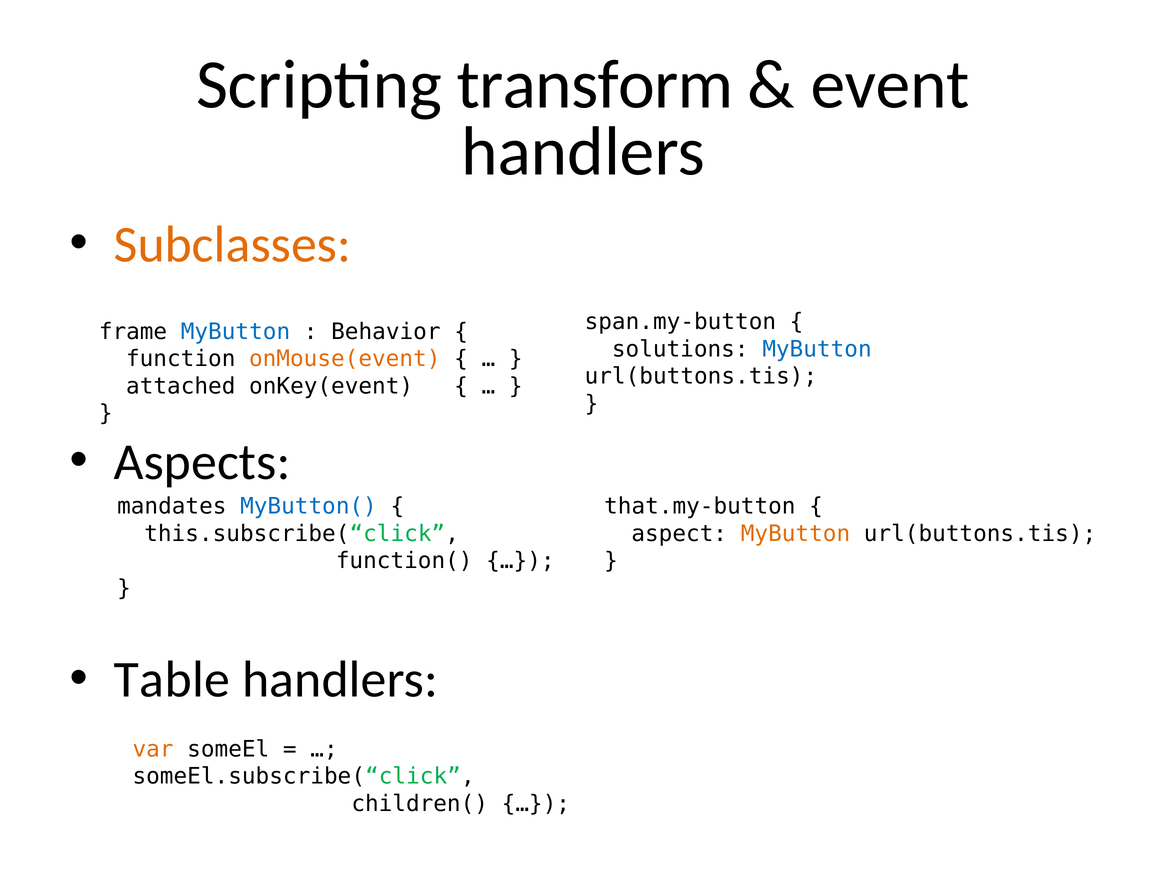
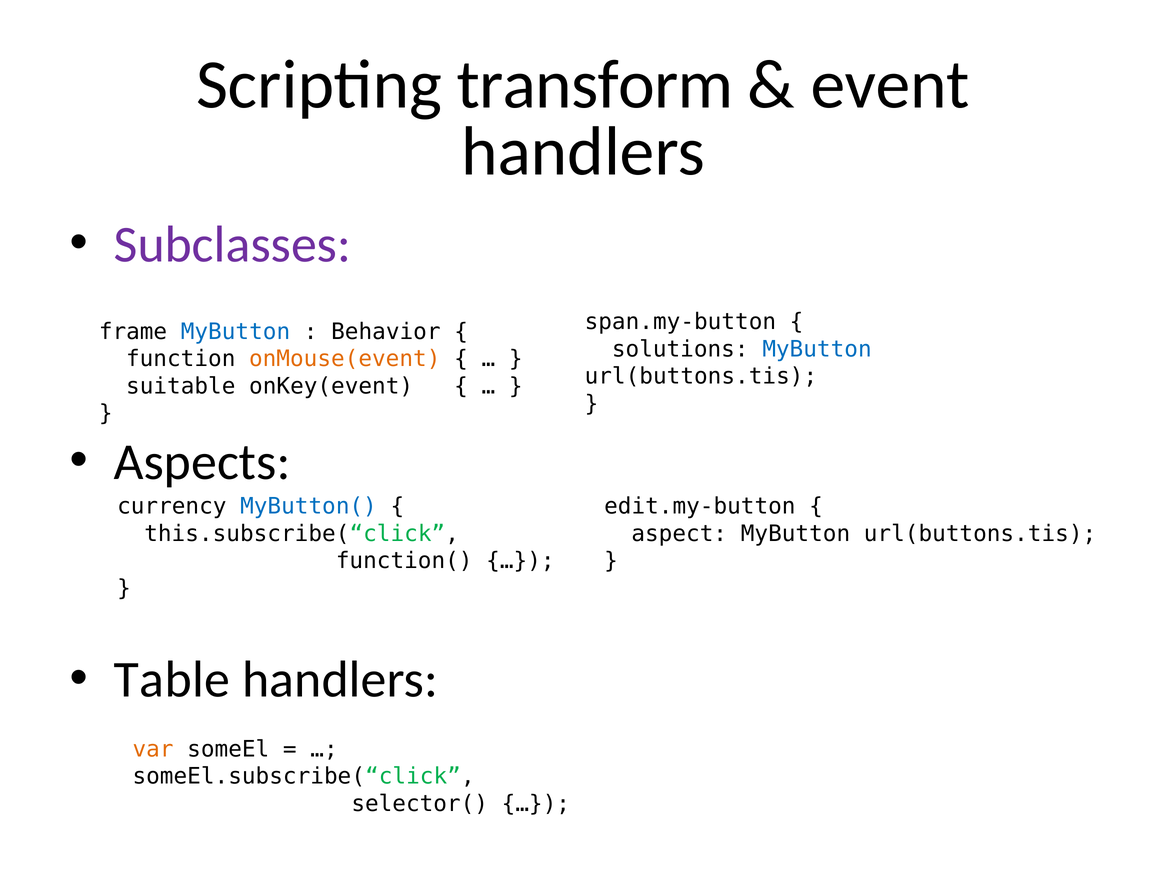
Subclasses colour: orange -> purple (232, 245)
attached: attached -> suitable (181, 386)
mandates: mandates -> currency (172, 507)
that.my-button: that.my-button -> edit.my-button (700, 507)
MyButton colour: orange -> black (795, 534)
children(: children( -> selector( (420, 804)
